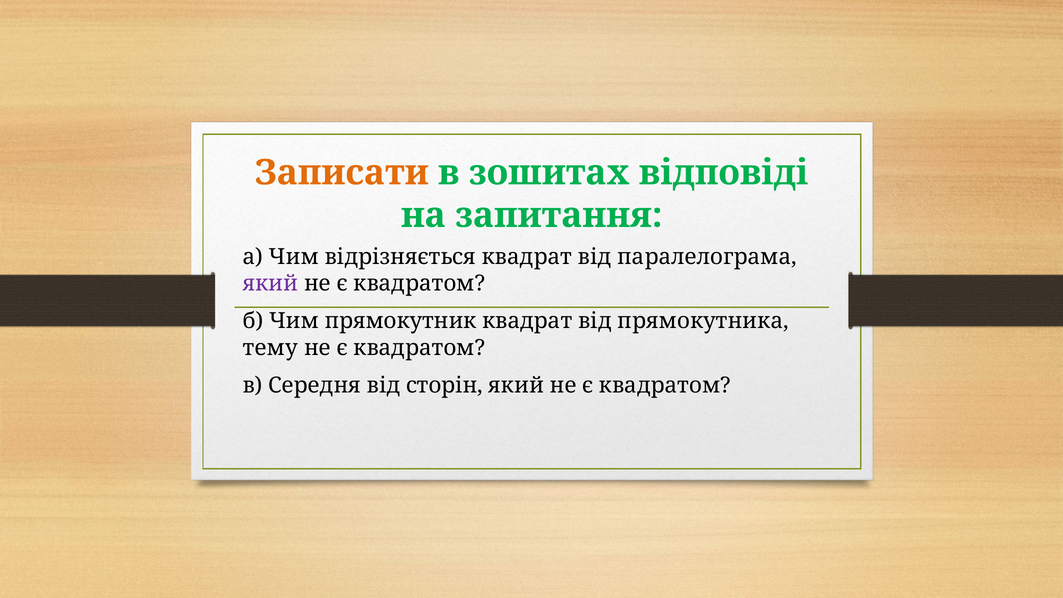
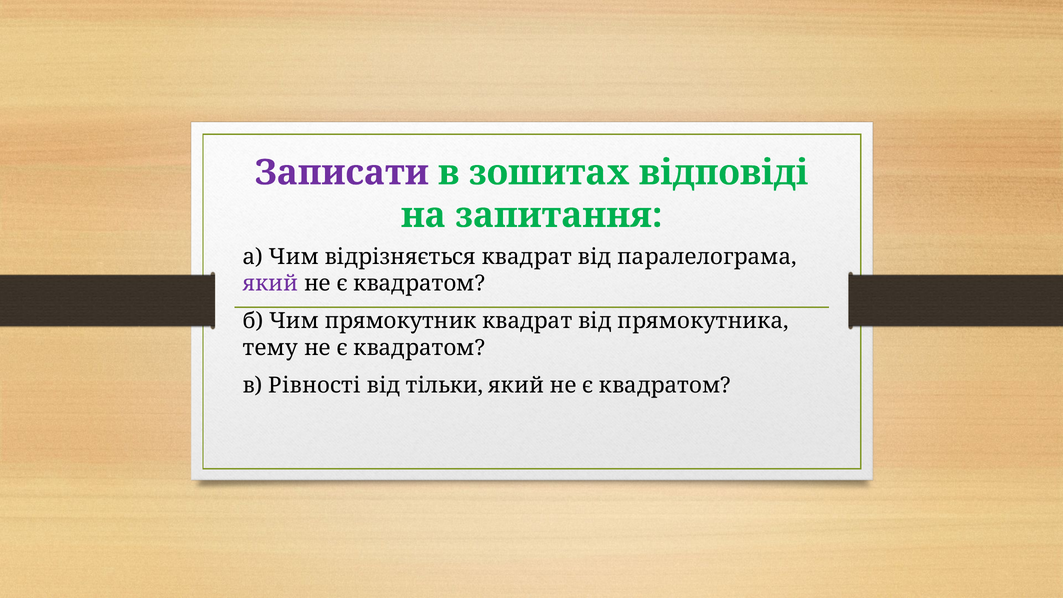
Записати colour: orange -> purple (342, 173)
Середня: Середня -> Рівності (315, 385)
сторін: сторін -> тільки (445, 385)
